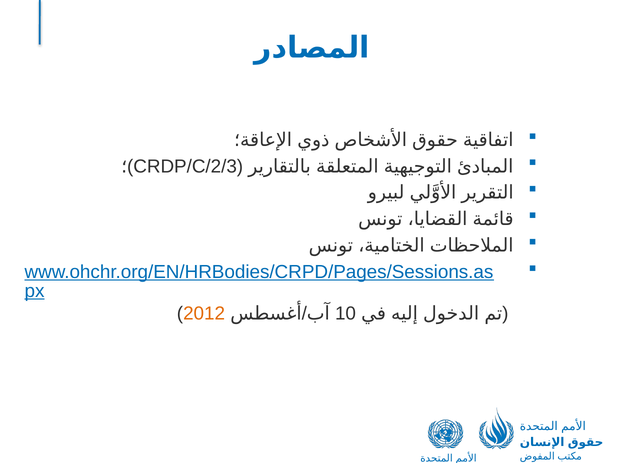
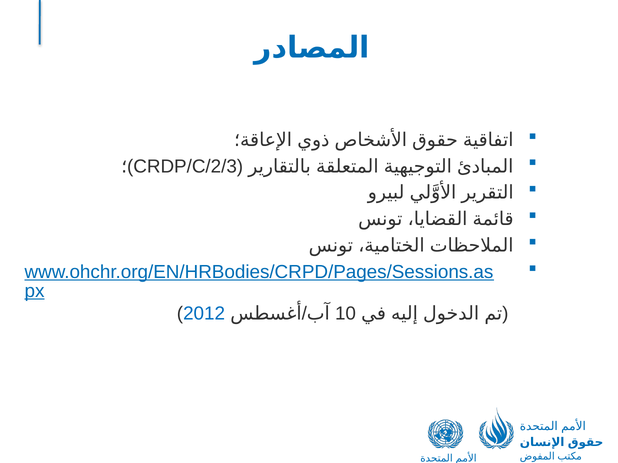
2012 colour: orange -> blue (204, 314)
